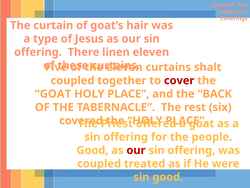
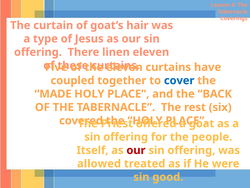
shalt: shalt -> have (208, 67)
cover colour: red -> blue (179, 80)
GOAT: GOAT -> MADE (53, 94)
Good: Good -> Itself (92, 150)
coupled: coupled -> allowed (99, 163)
